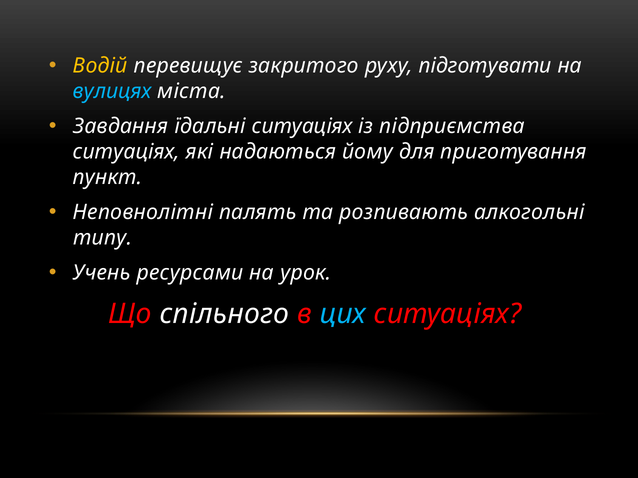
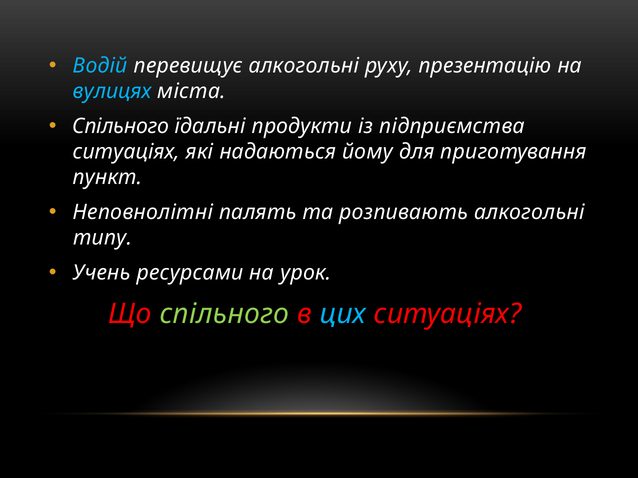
Водій colour: yellow -> light blue (100, 66)
перевищує закритого: закритого -> алкогольні (304, 66)
підготувати: підготувати -> презентацію (485, 66)
Завдання: Завдання -> Спільного (121, 126)
їдальні ситуаціях: ситуаціях -> продукти (302, 126)
спільного colour: white -> light green (224, 314)
